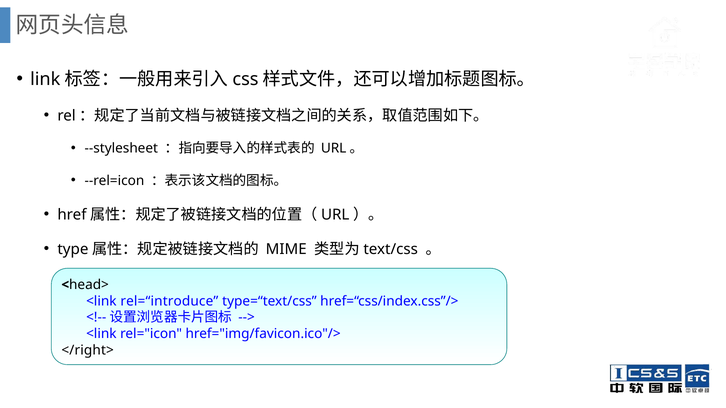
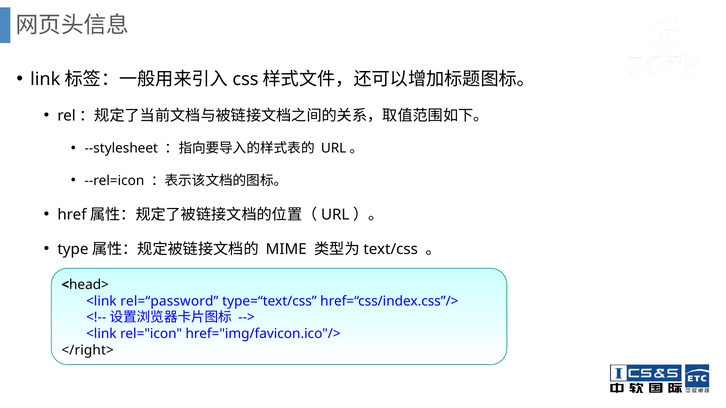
rel=“introduce: rel=“introduce -> rel=“password (169, 301)
